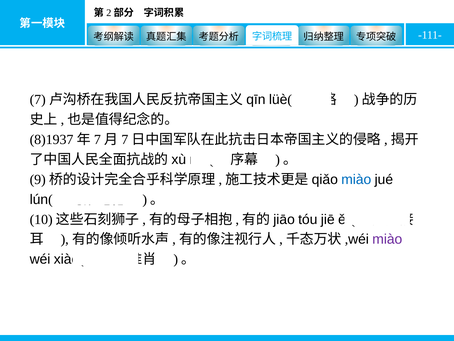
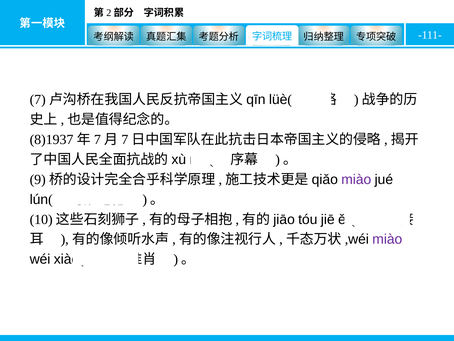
miào colour: blue -> purple (356, 179)
